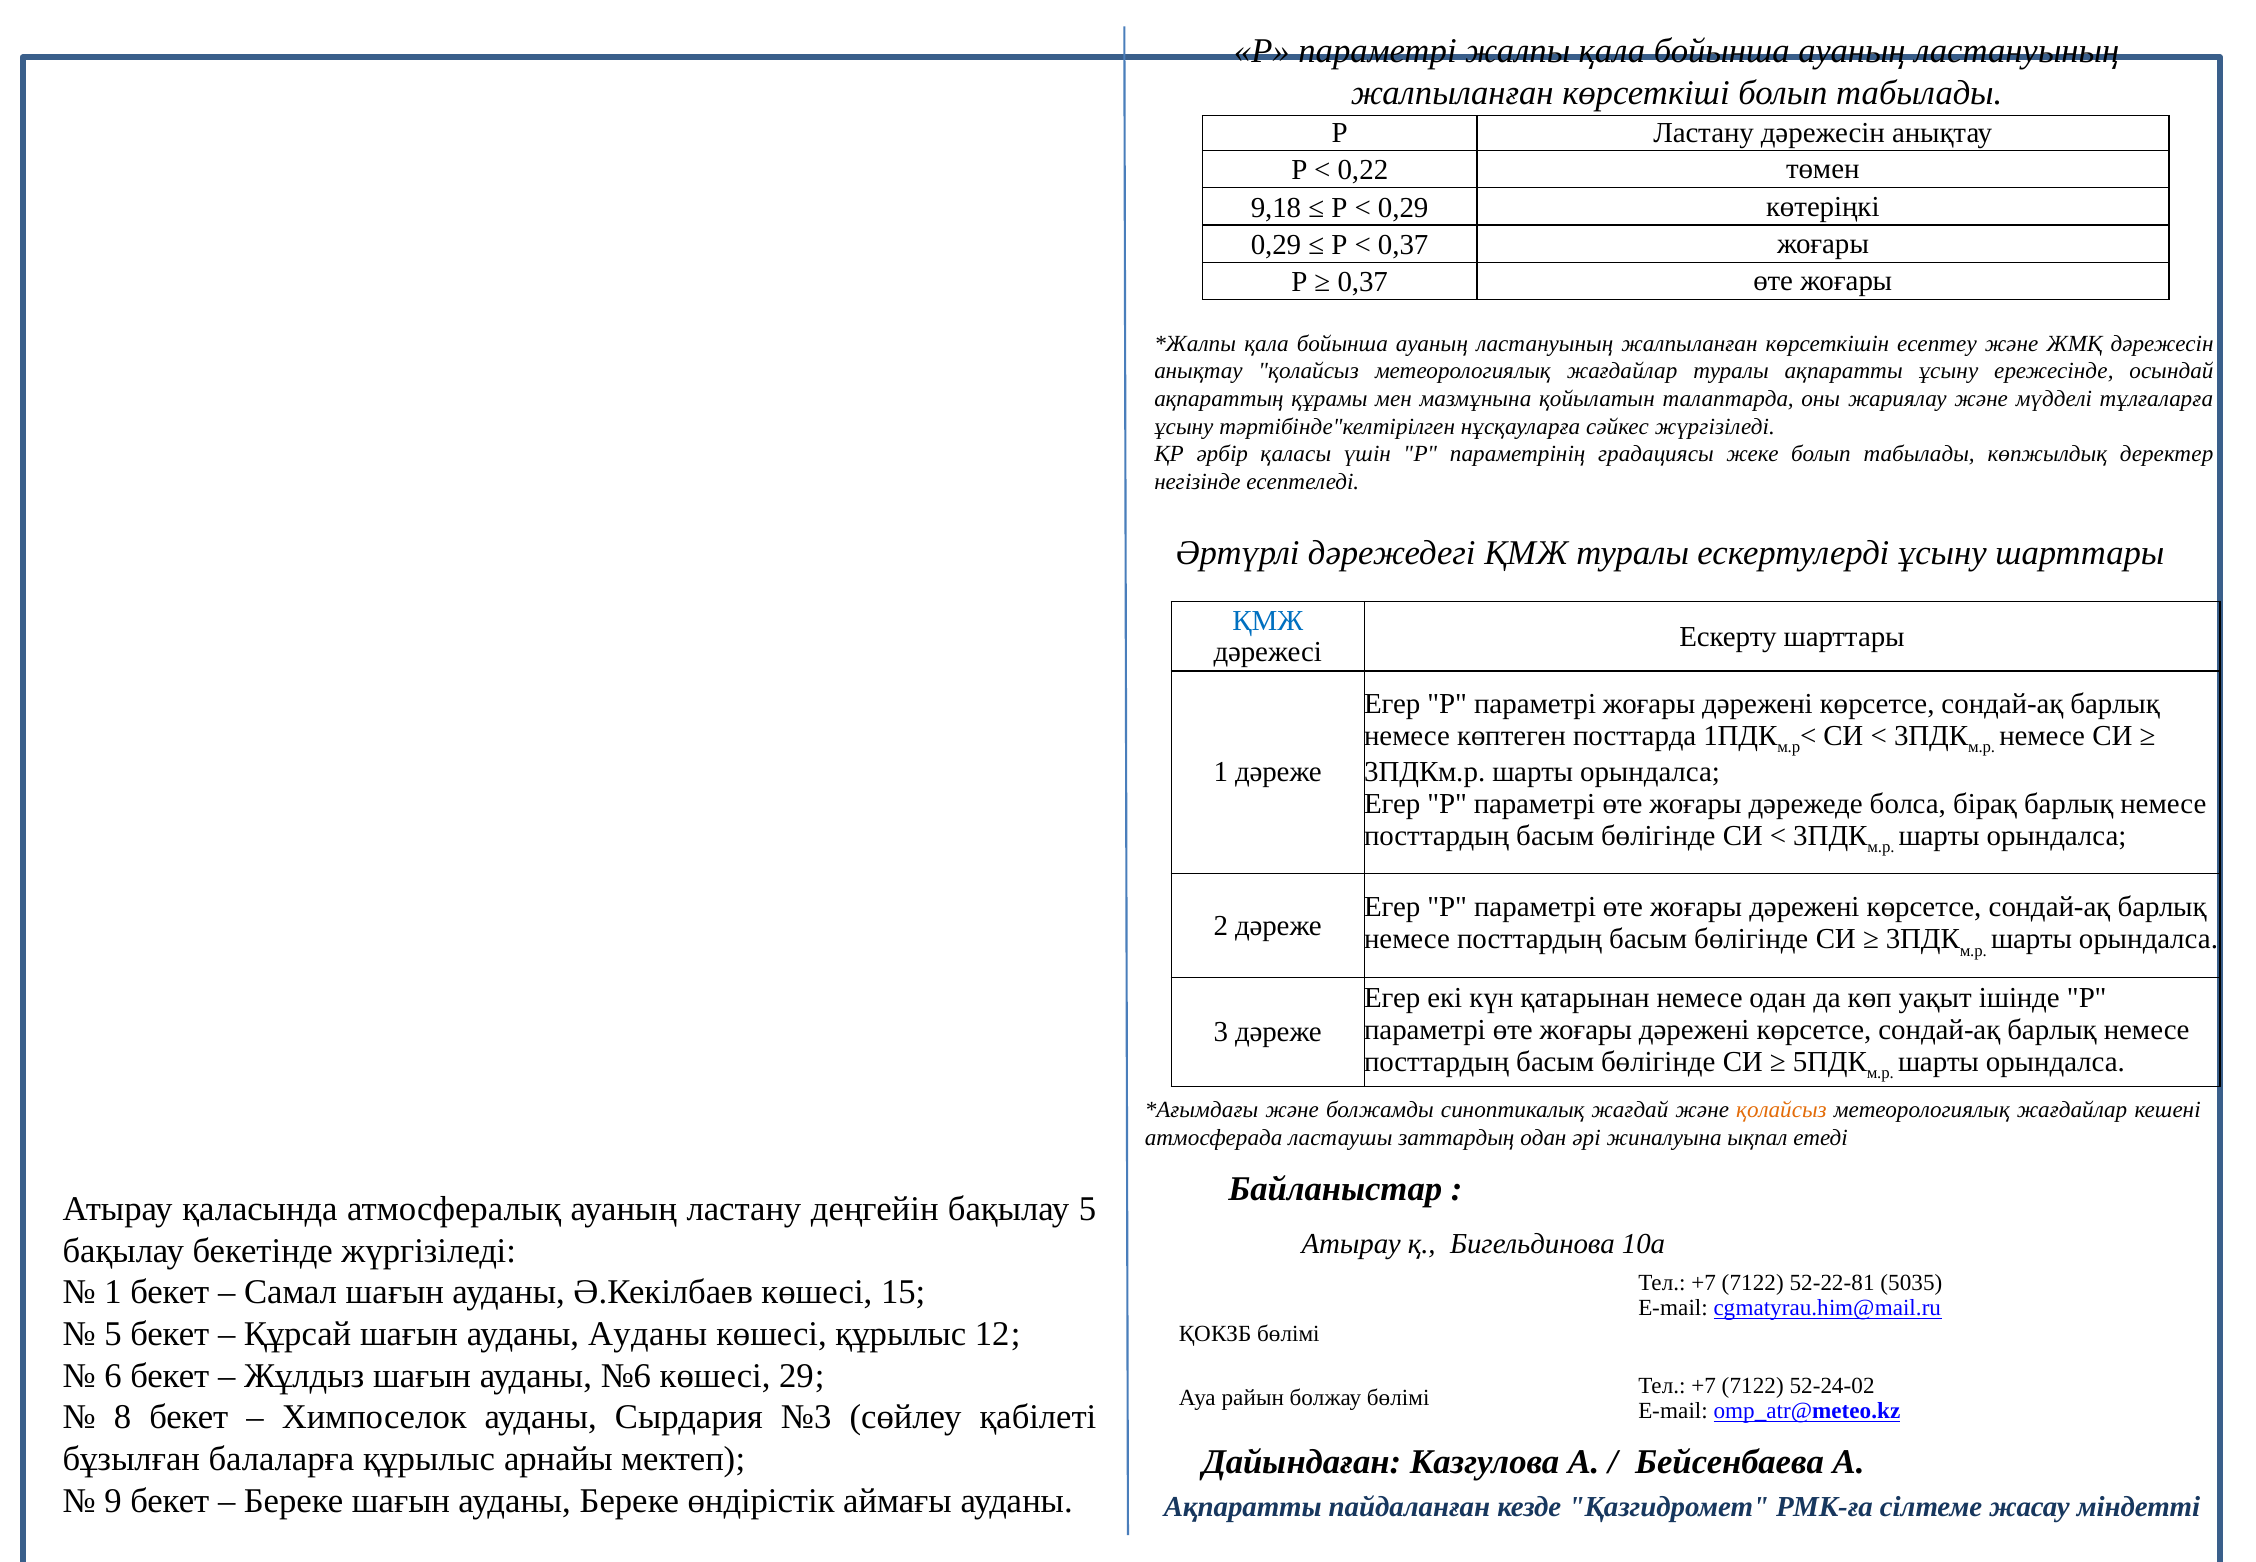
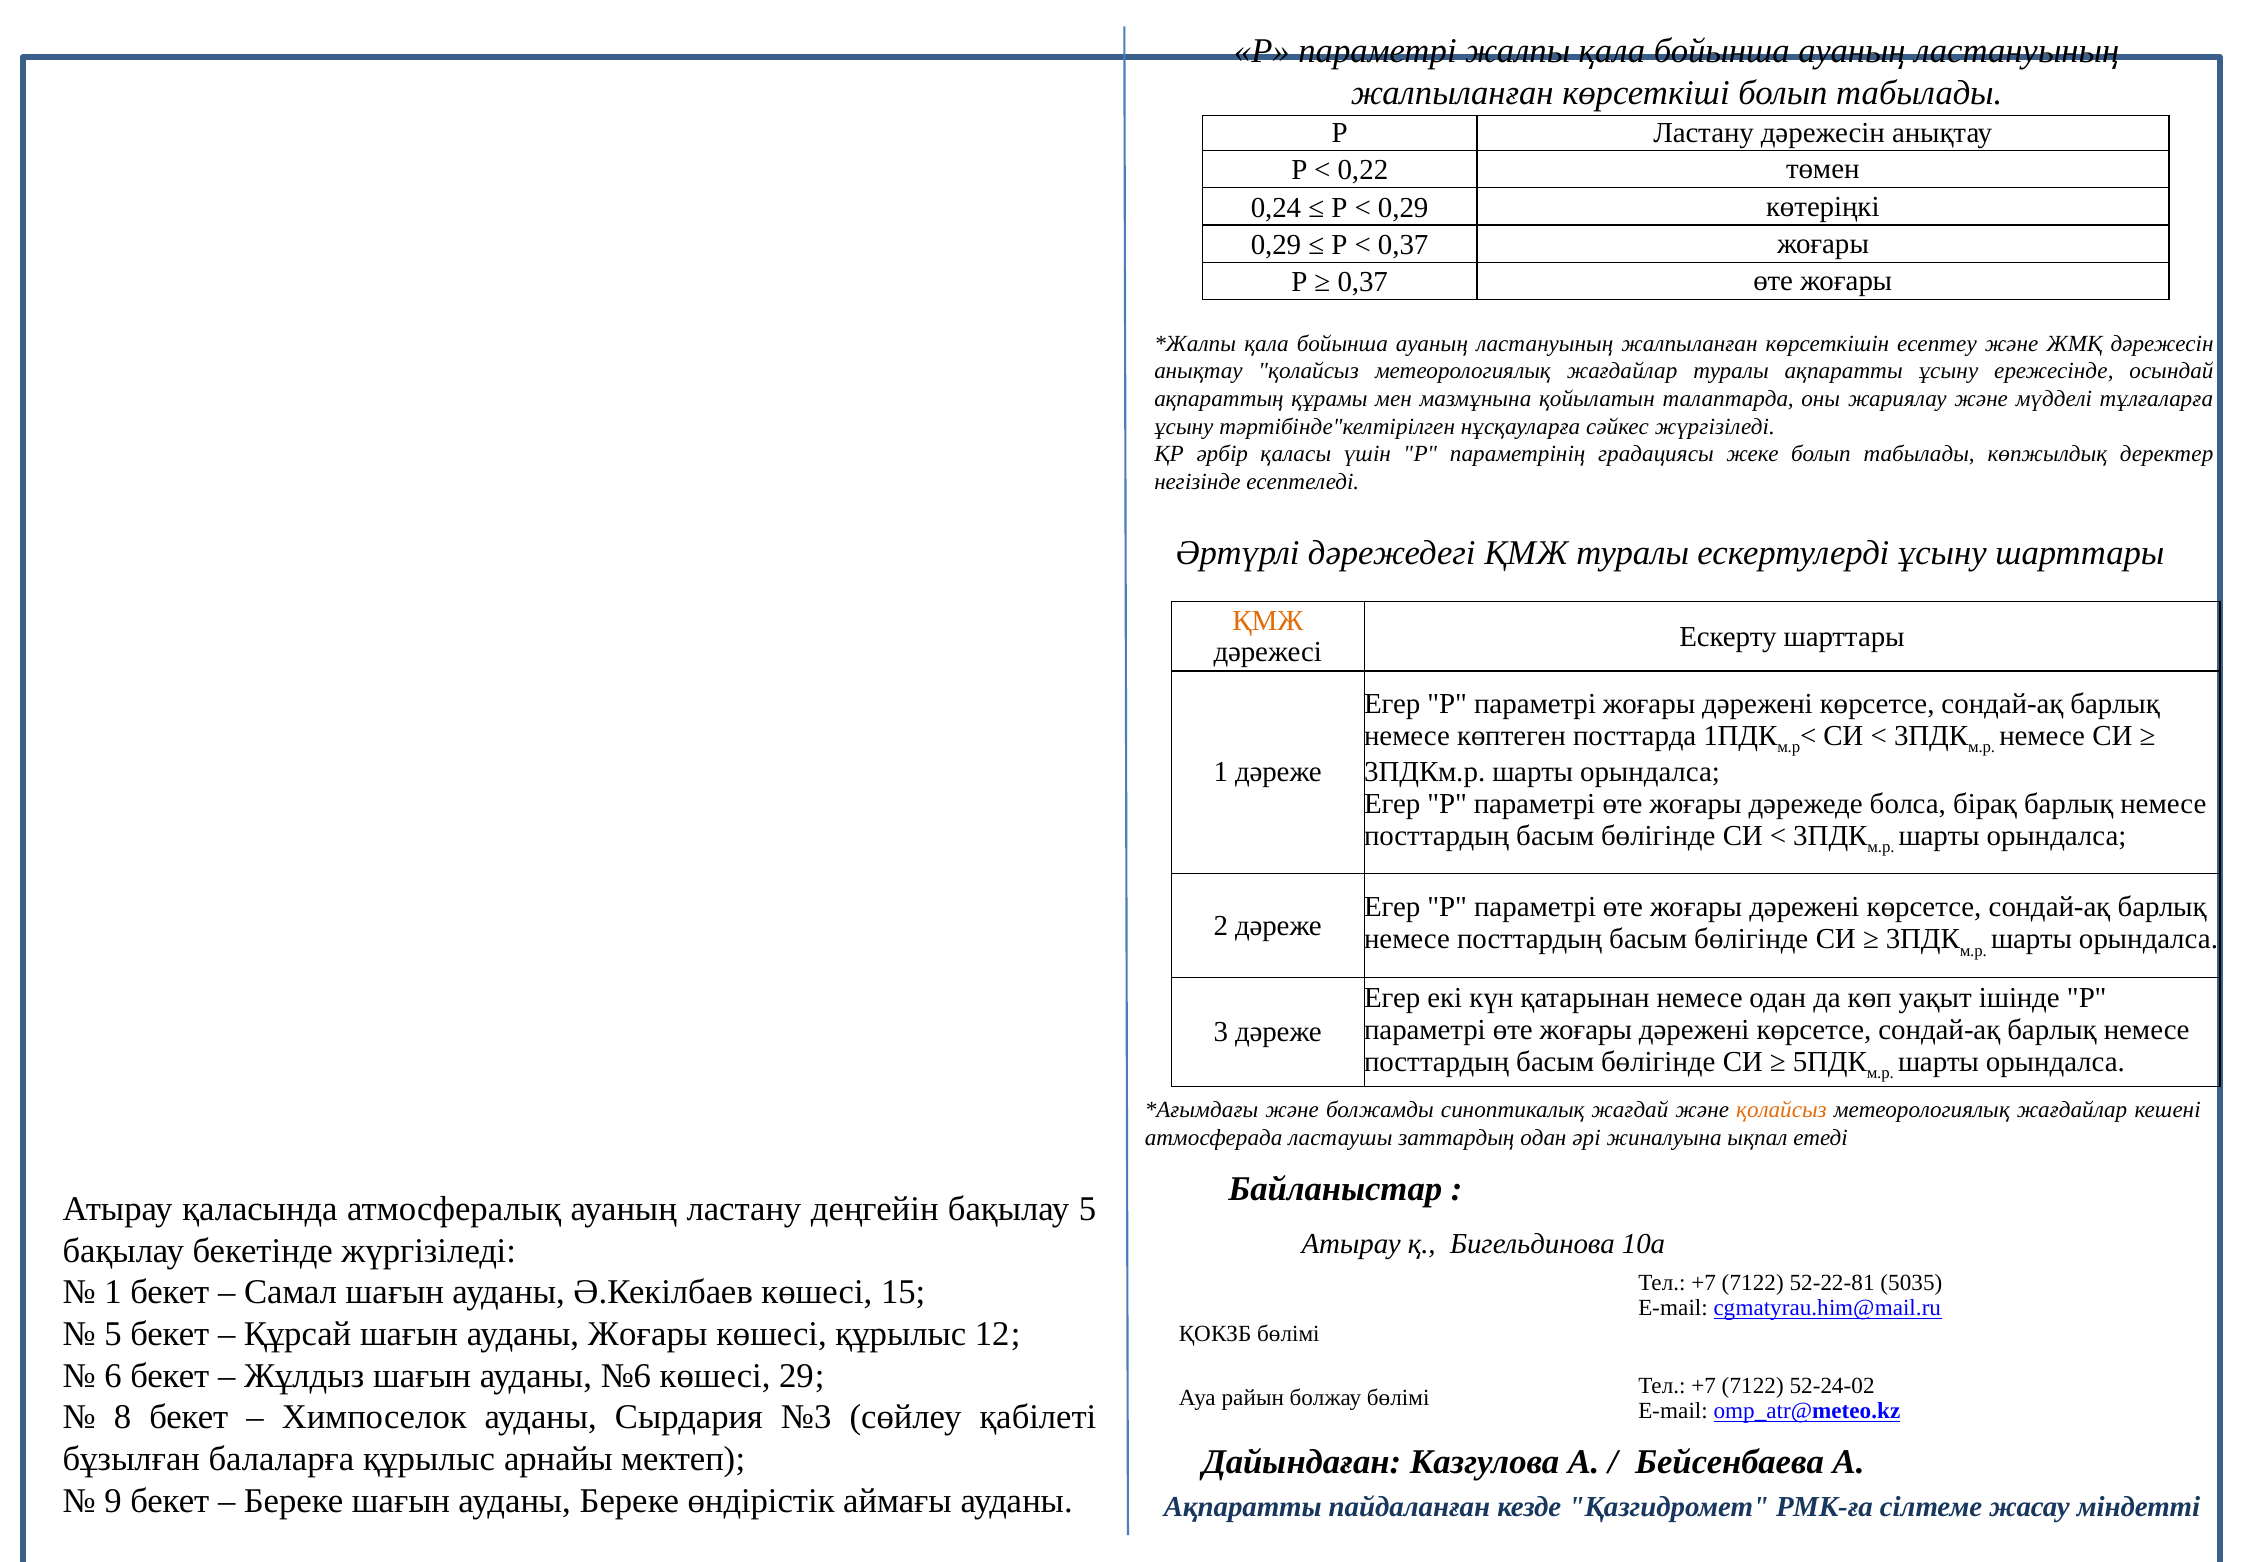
9,18: 9,18 -> 0,24 (1276, 208)
ҚМЖ colour: blue -> orange (1268, 620)
ауданы Ауданы: Ауданы -> Жоғары (648, 1334)
